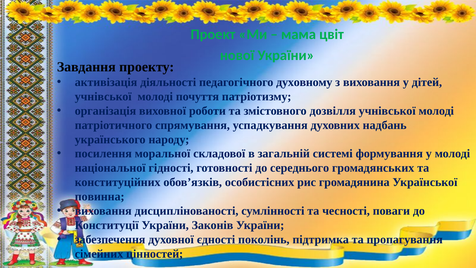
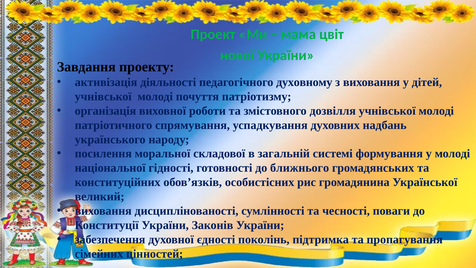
середнього: середнього -> ближнього (300, 168)
повинна: повинна -> великий (100, 196)
